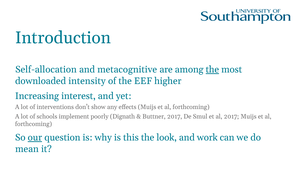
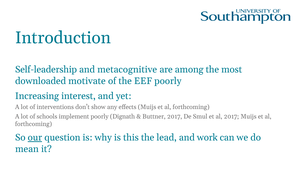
Self-allocation: Self-allocation -> Self-leadership (46, 70)
the underline: present -> none (212, 70)
intensity: intensity -> motivate (87, 81)
EEF higher: higher -> poorly (168, 81)
look: look -> lead (167, 137)
